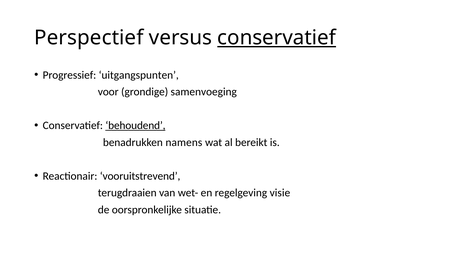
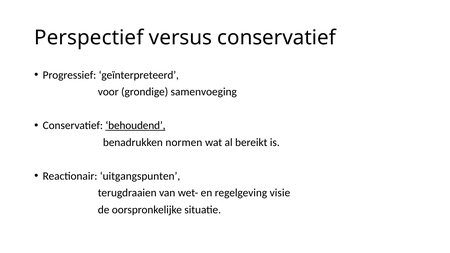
conservatief underline: present -> none (277, 38)
uitgangspunten: uitgangspunten -> geïnterpreteerd (139, 75)
namens: namens -> normen (184, 142)
vooruitstrevend: vooruitstrevend -> uitgangspunten (140, 176)
